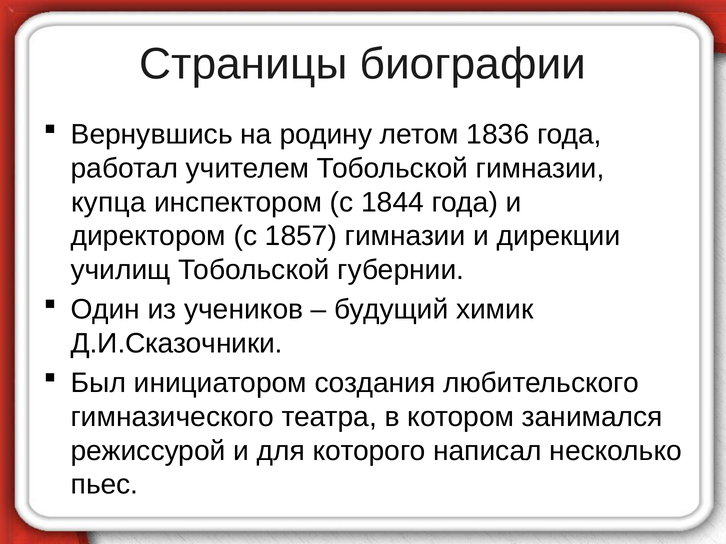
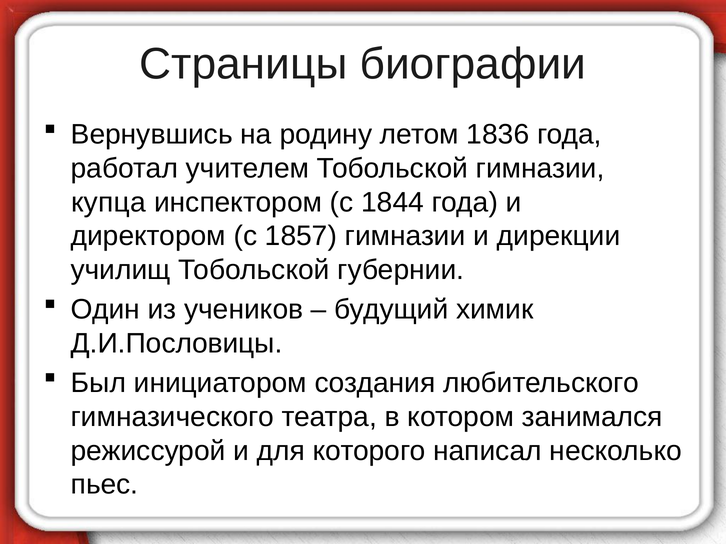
Д.И.Сказочники: Д.И.Сказочники -> Д.И.Пословицы (177, 344)
